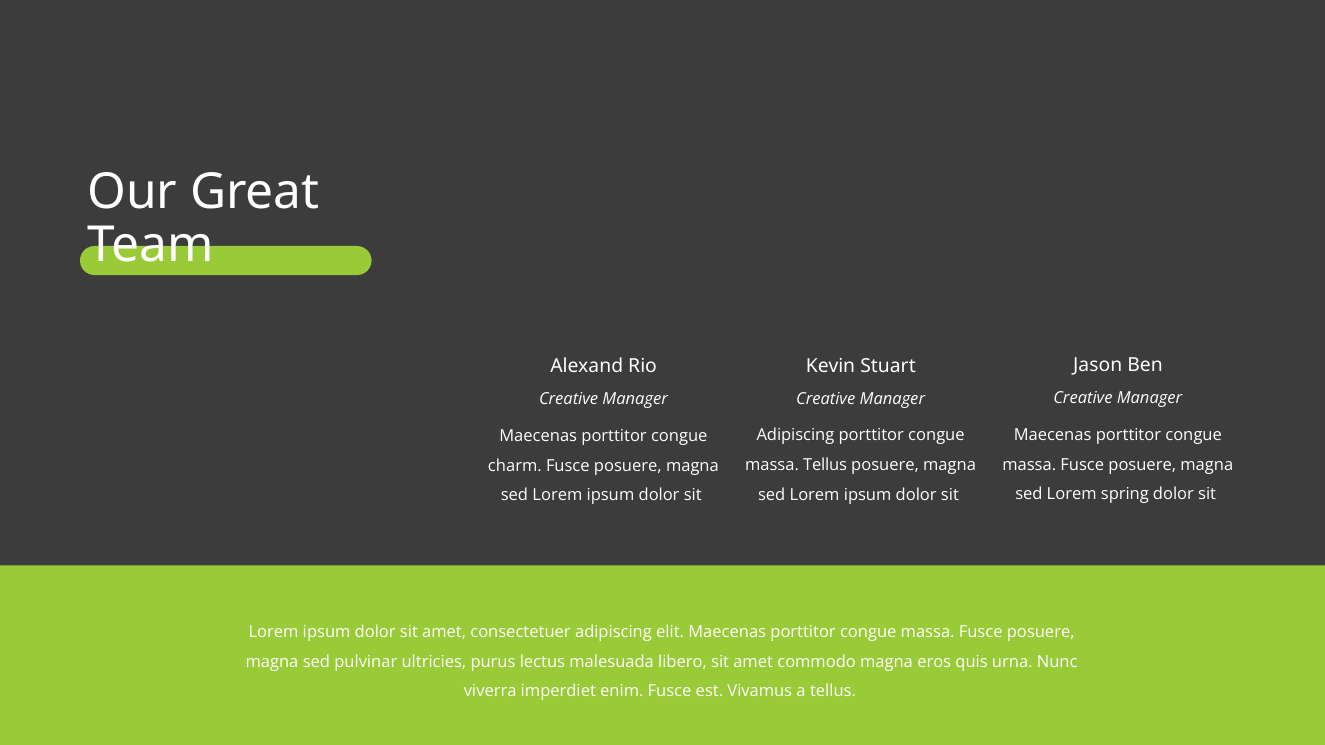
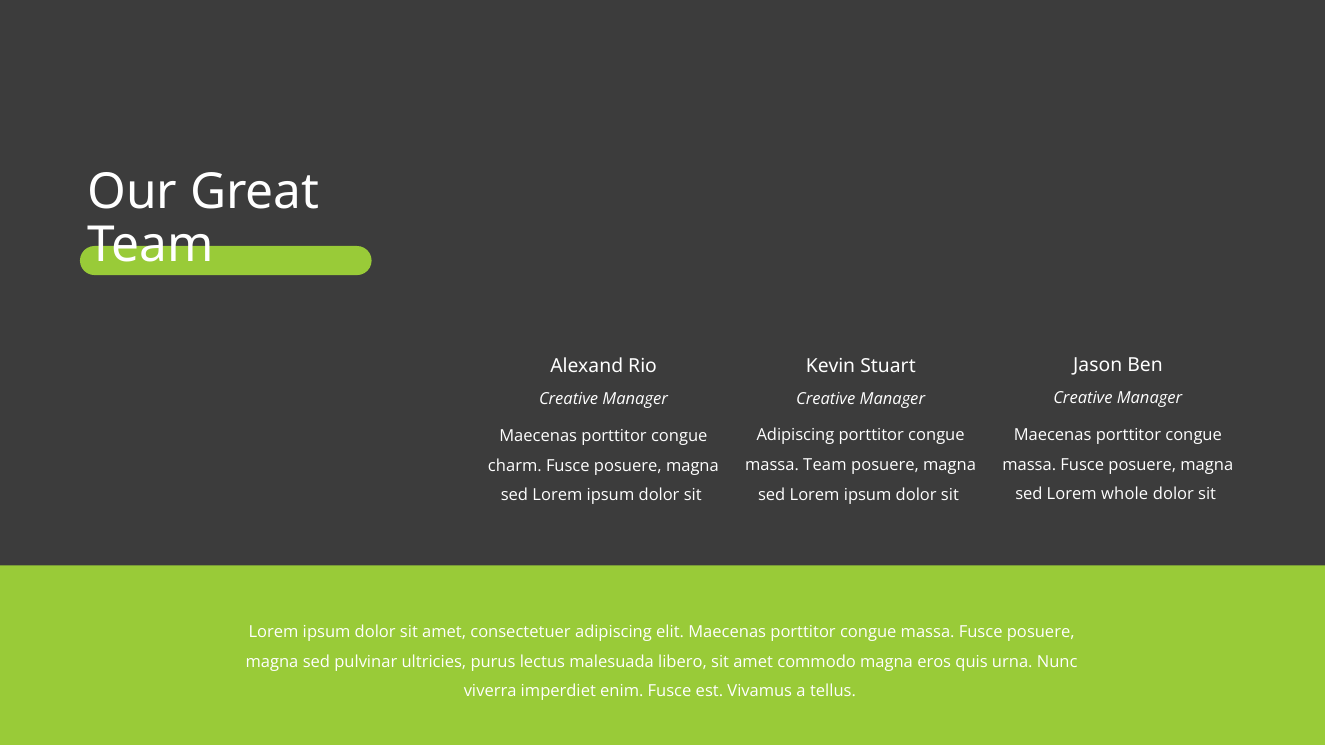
massa Tellus: Tellus -> Team (825, 465)
spring: spring -> whole (1125, 495)
